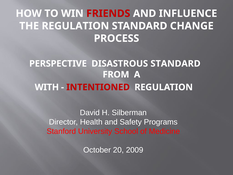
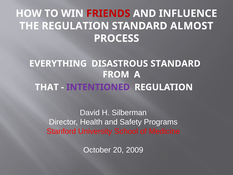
CHANGE: CHANGE -> ALMOST (192, 26)
PERSPECTIVE: PERSPECTIVE -> EVERYTHING (58, 64)
WITH: WITH -> THAT (47, 87)
INTENTIONED colour: red -> purple (98, 87)
